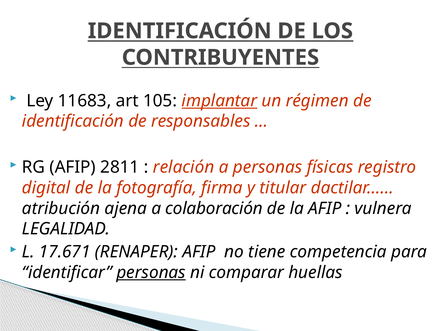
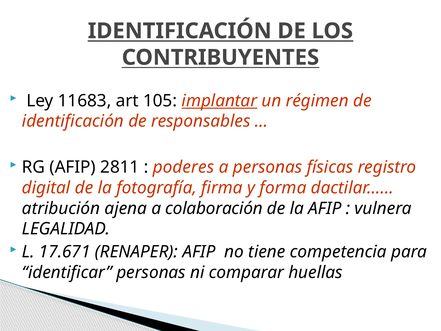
relación: relación -> poderes (184, 167)
titular: titular -> forma (283, 188)
personas underline: present -> none (151, 272)
